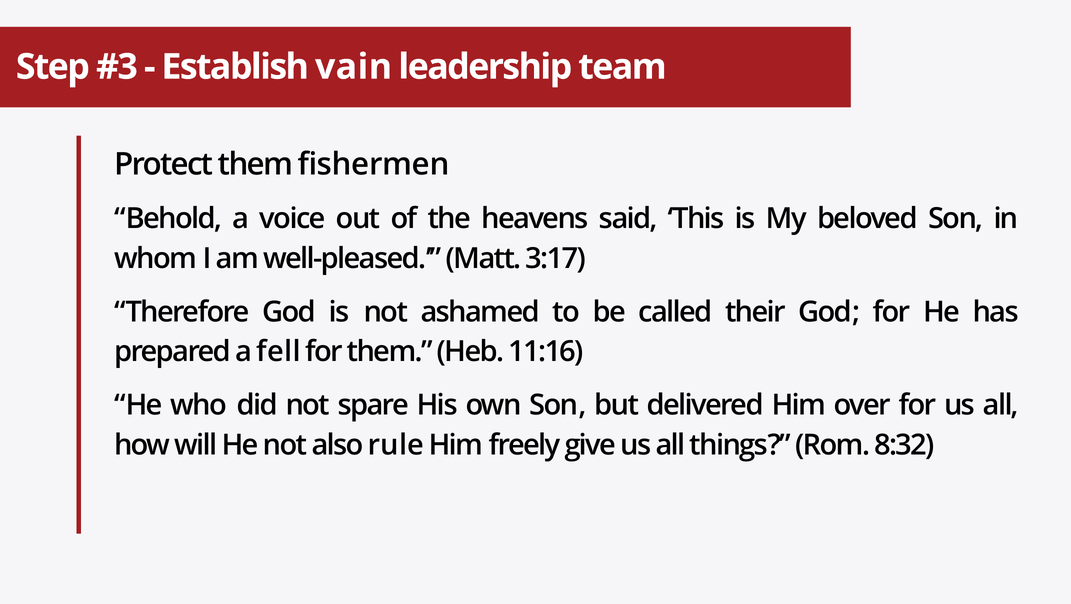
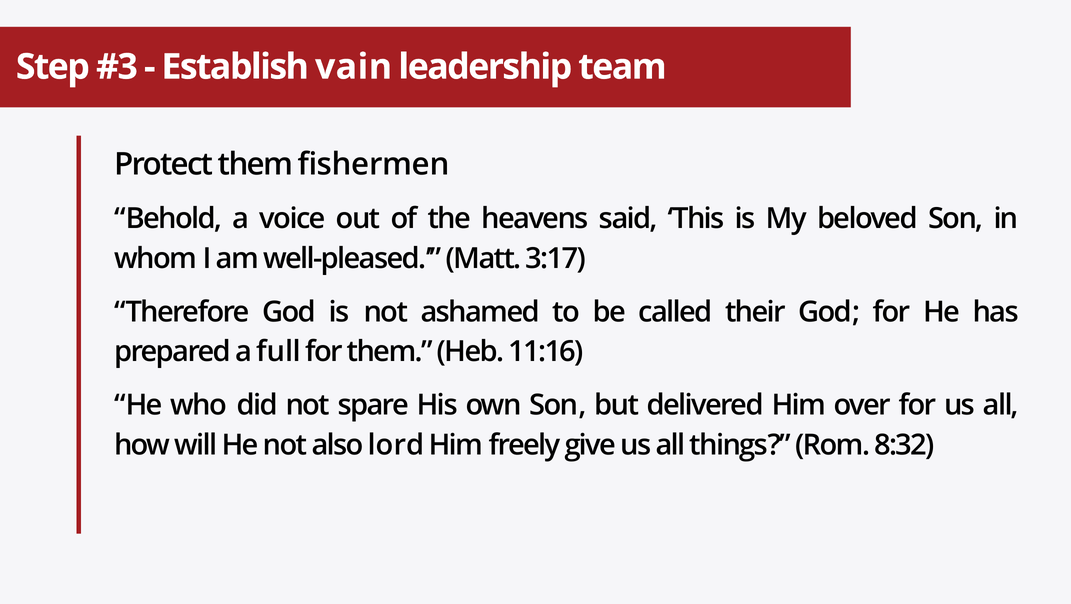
fell: fell -> full (279, 352)
rule: rule -> lord (396, 445)
